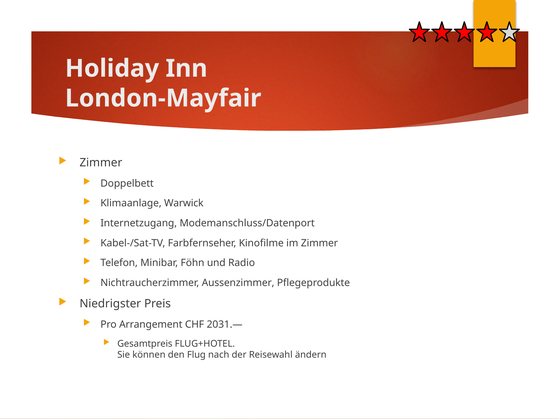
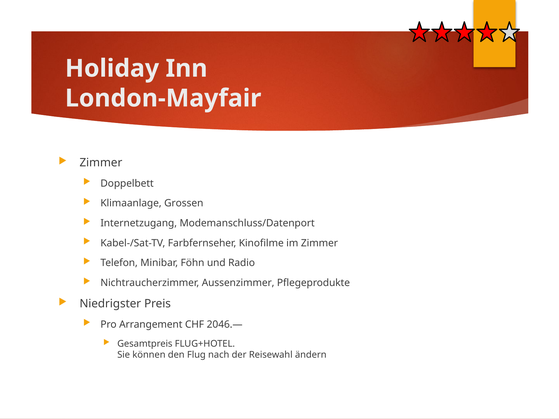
Warwick: Warwick -> Grossen (184, 203)
2031.—: 2031.— -> 2046.— (225, 325)
